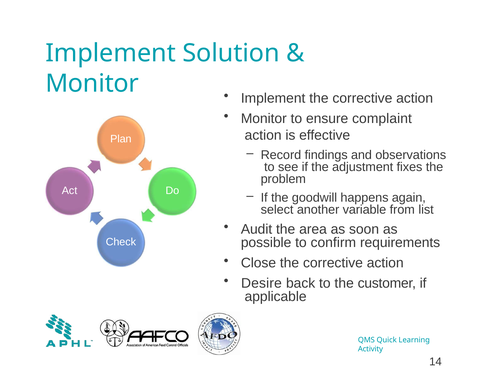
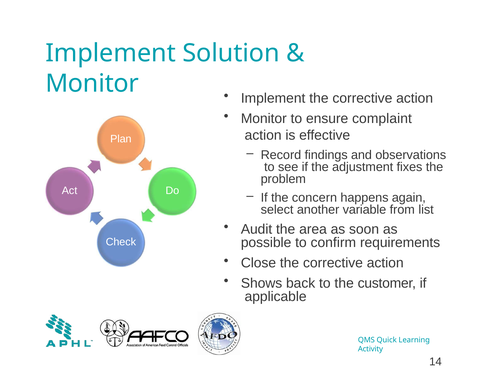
goodwill: goodwill -> concern (314, 197)
Desire: Desire -> Shows (262, 283)
